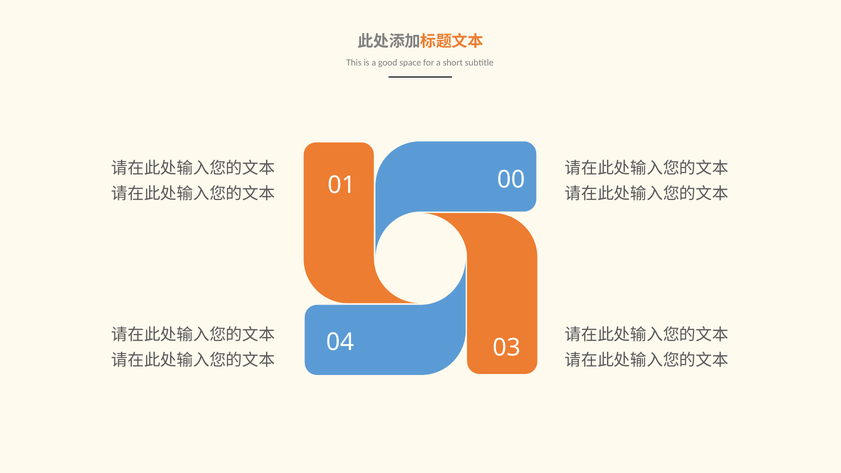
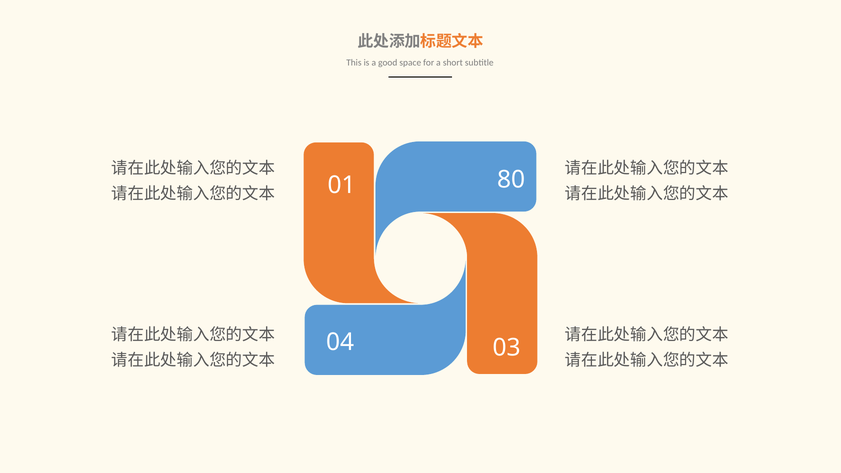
00: 00 -> 80 (511, 180)
